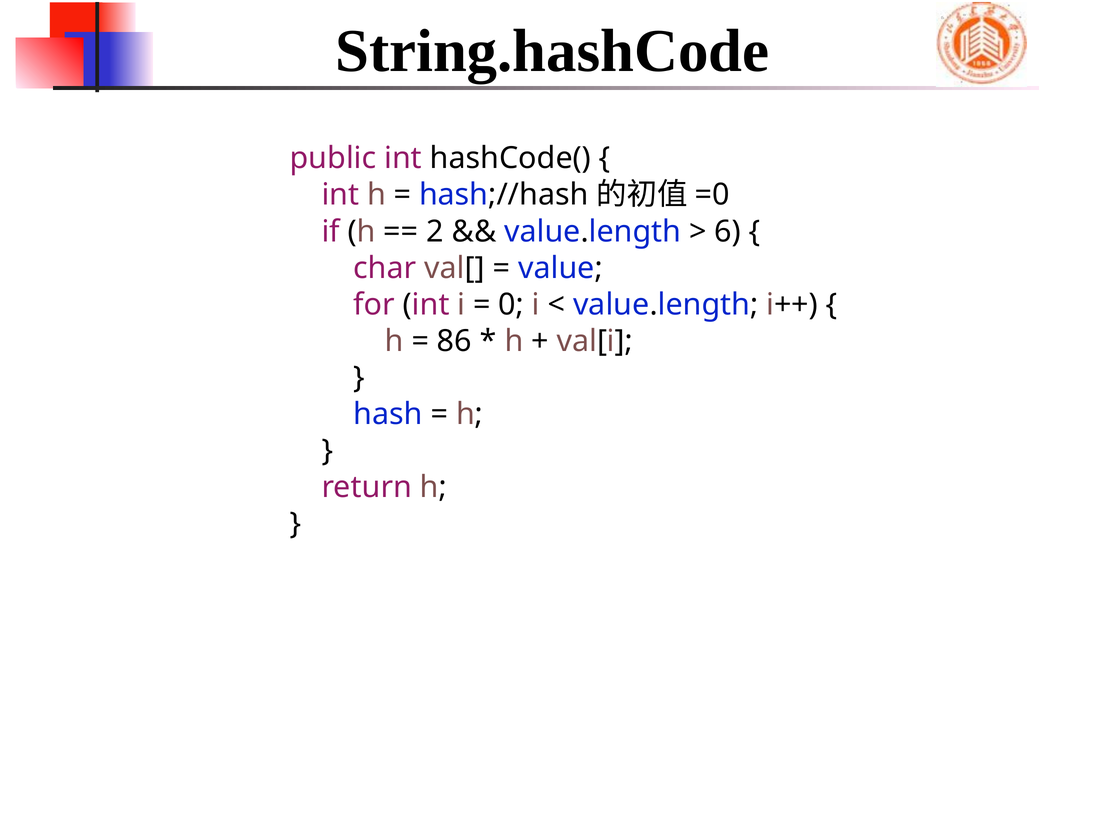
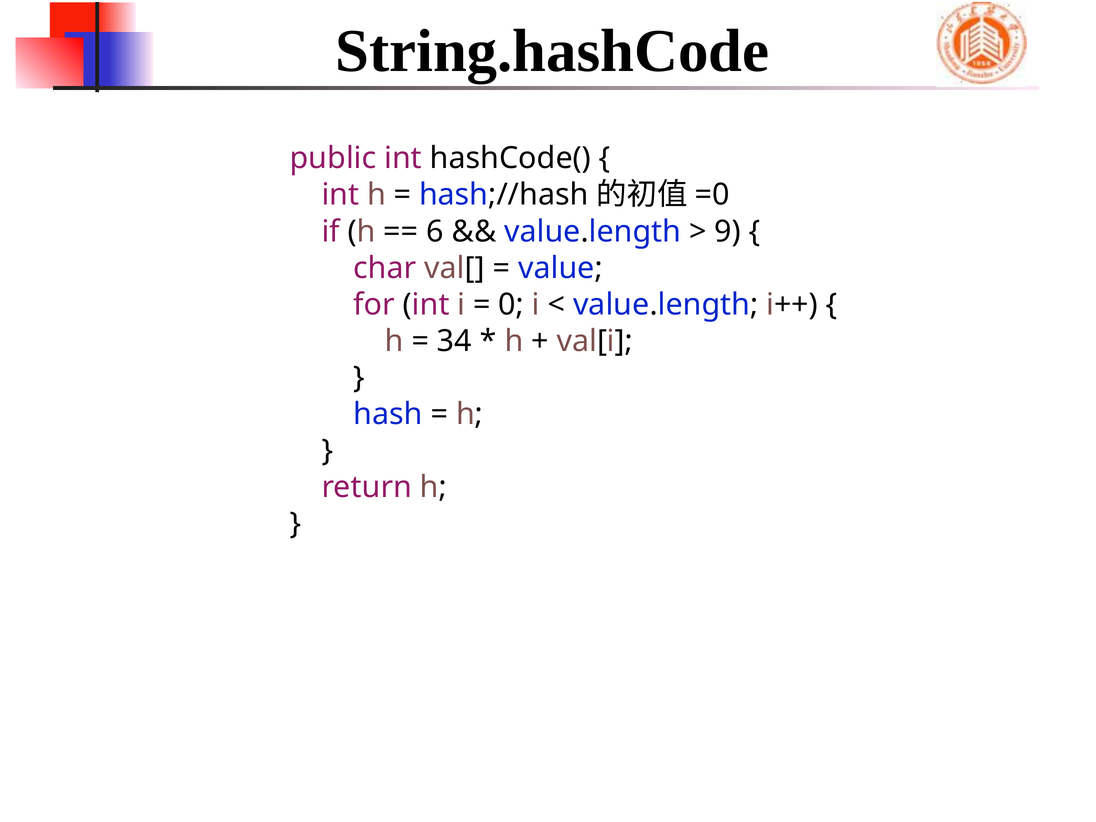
2: 2 -> 6 (435, 231)
6: 6 -> 9 (728, 231)
86: 86 -> 34 (454, 341)
